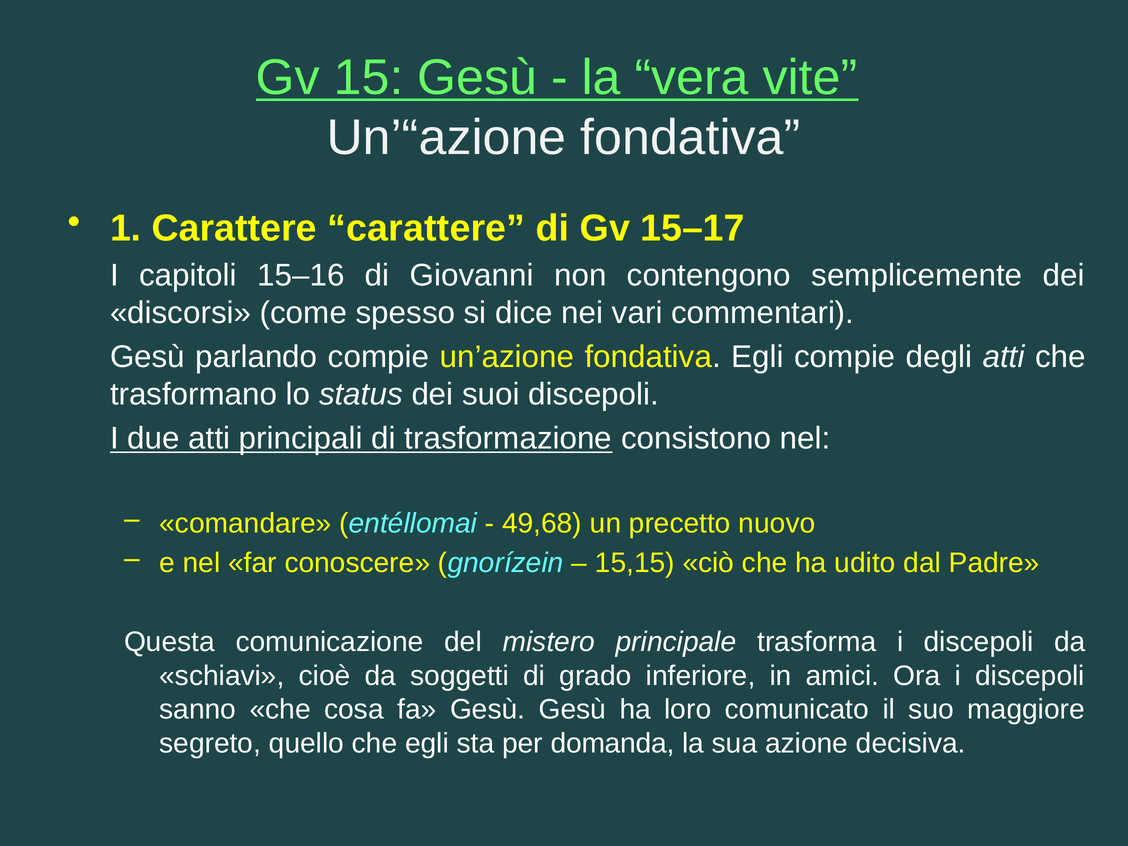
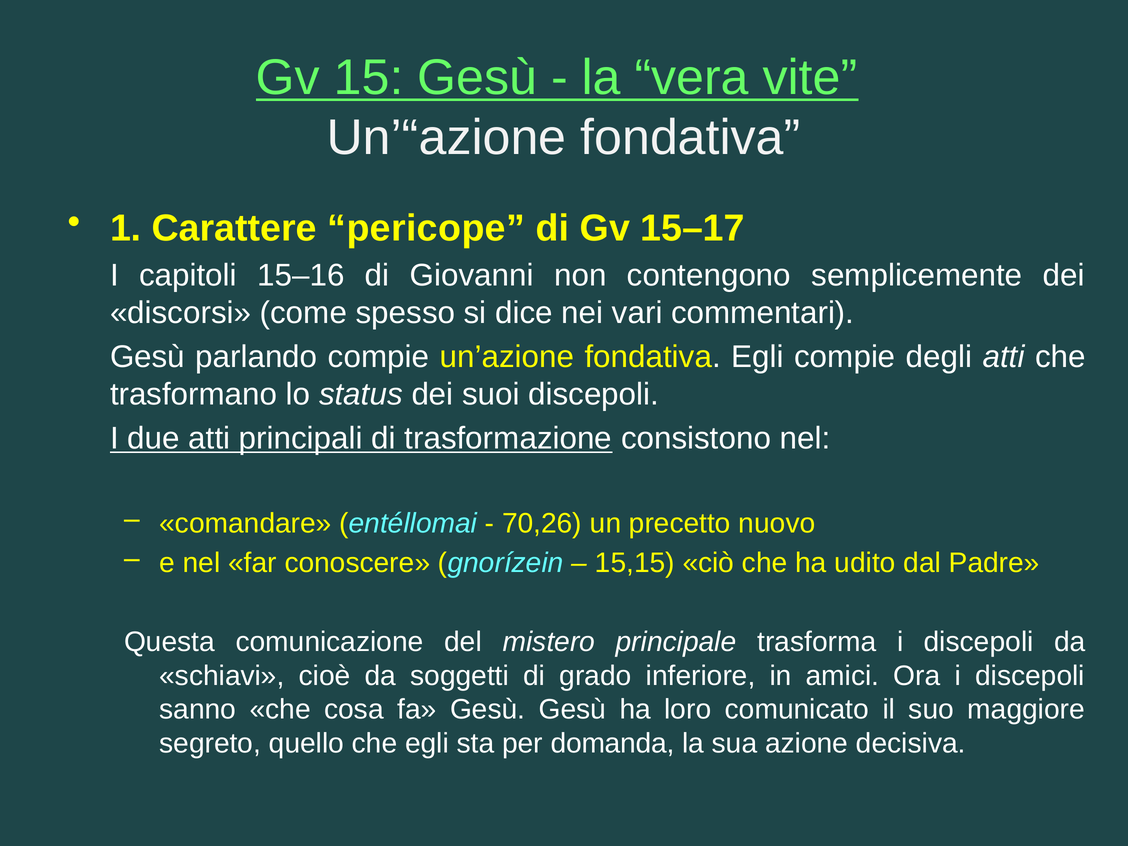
Carattere carattere: carattere -> pericope (426, 228)
49,68: 49,68 -> 70,26 (542, 523)
